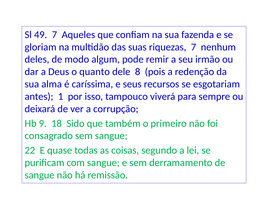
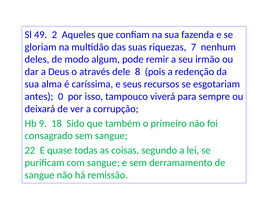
49 7: 7 -> 2 (54, 35)
quanto: quanto -> através (95, 72)
1: 1 -> 0 (61, 97)
